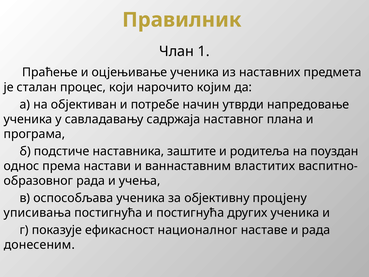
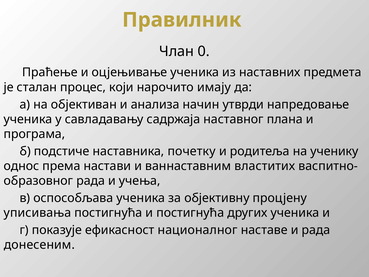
1: 1 -> 0 (204, 51)
којим: којим -> имају (214, 87)
потребе: потребе -> анализа (155, 105)
заштите: заштите -> почетку (192, 151)
поуздан: поуздан -> ученику (334, 151)
